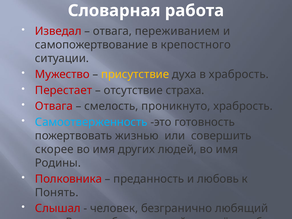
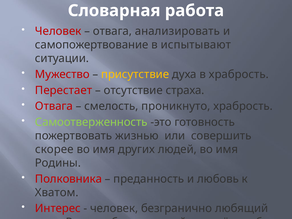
Изведал: Изведал -> Человек (58, 31)
переживанием: переживанием -> анализировать (177, 31)
крепостного: крепостного -> испытывают (196, 45)
Самоотверженность colour: light blue -> light green (91, 122)
Понять: Понять -> Хватом (57, 193)
Слышал: Слышал -> Интерес (58, 208)
